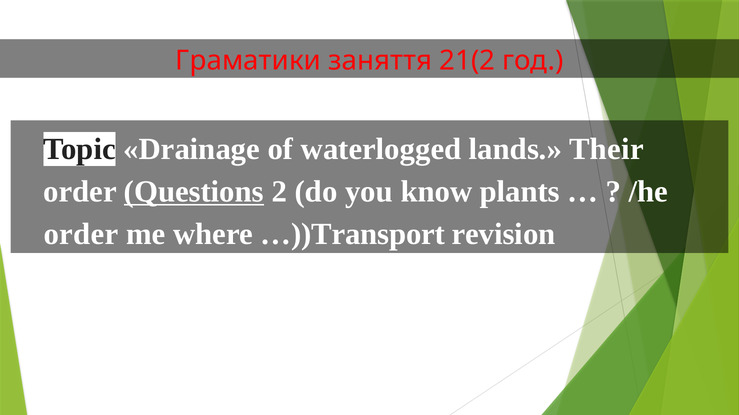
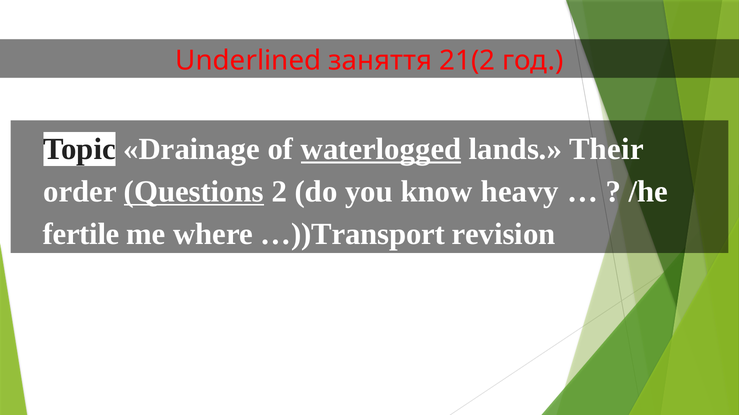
Граматики: Граматики -> Underlined (248, 61)
waterlogged underline: none -> present (381, 149)
plants: plants -> heavy (520, 192)
order: order -> fertile (81, 234)
